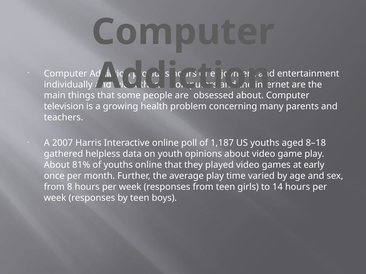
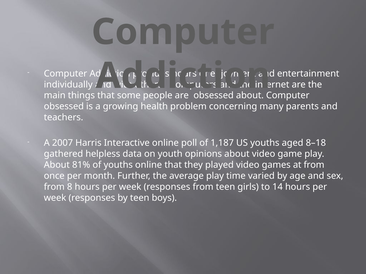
television: television -> obsessed (64, 107)
at early: early -> from (314, 165)
